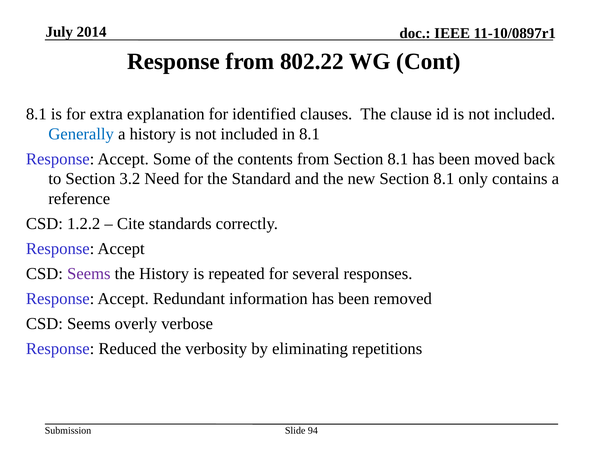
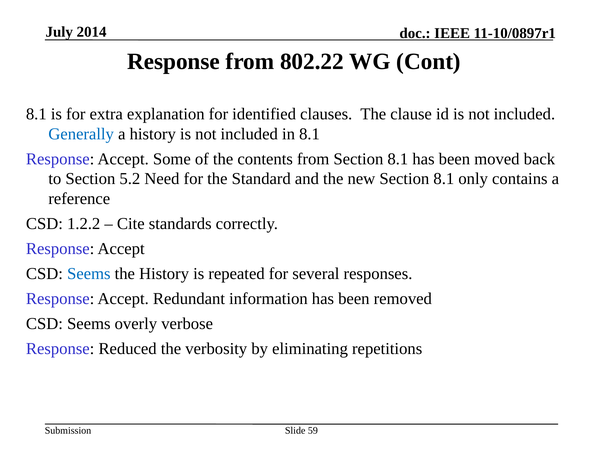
3.2: 3.2 -> 5.2 (130, 179)
Seems colour: purple -> blue (89, 273)
94: 94 -> 59 (313, 430)
